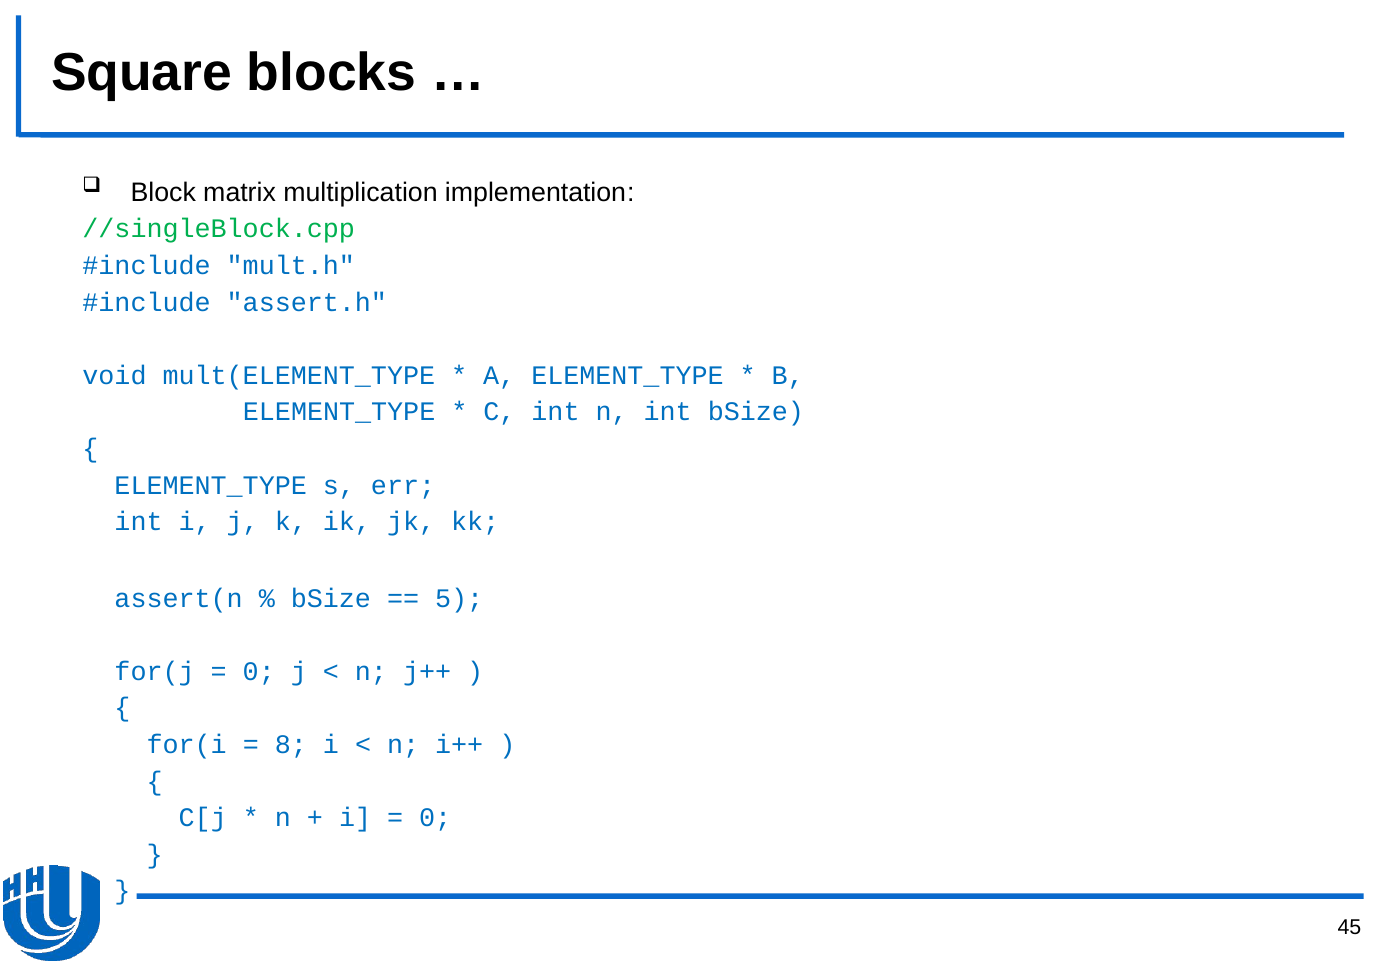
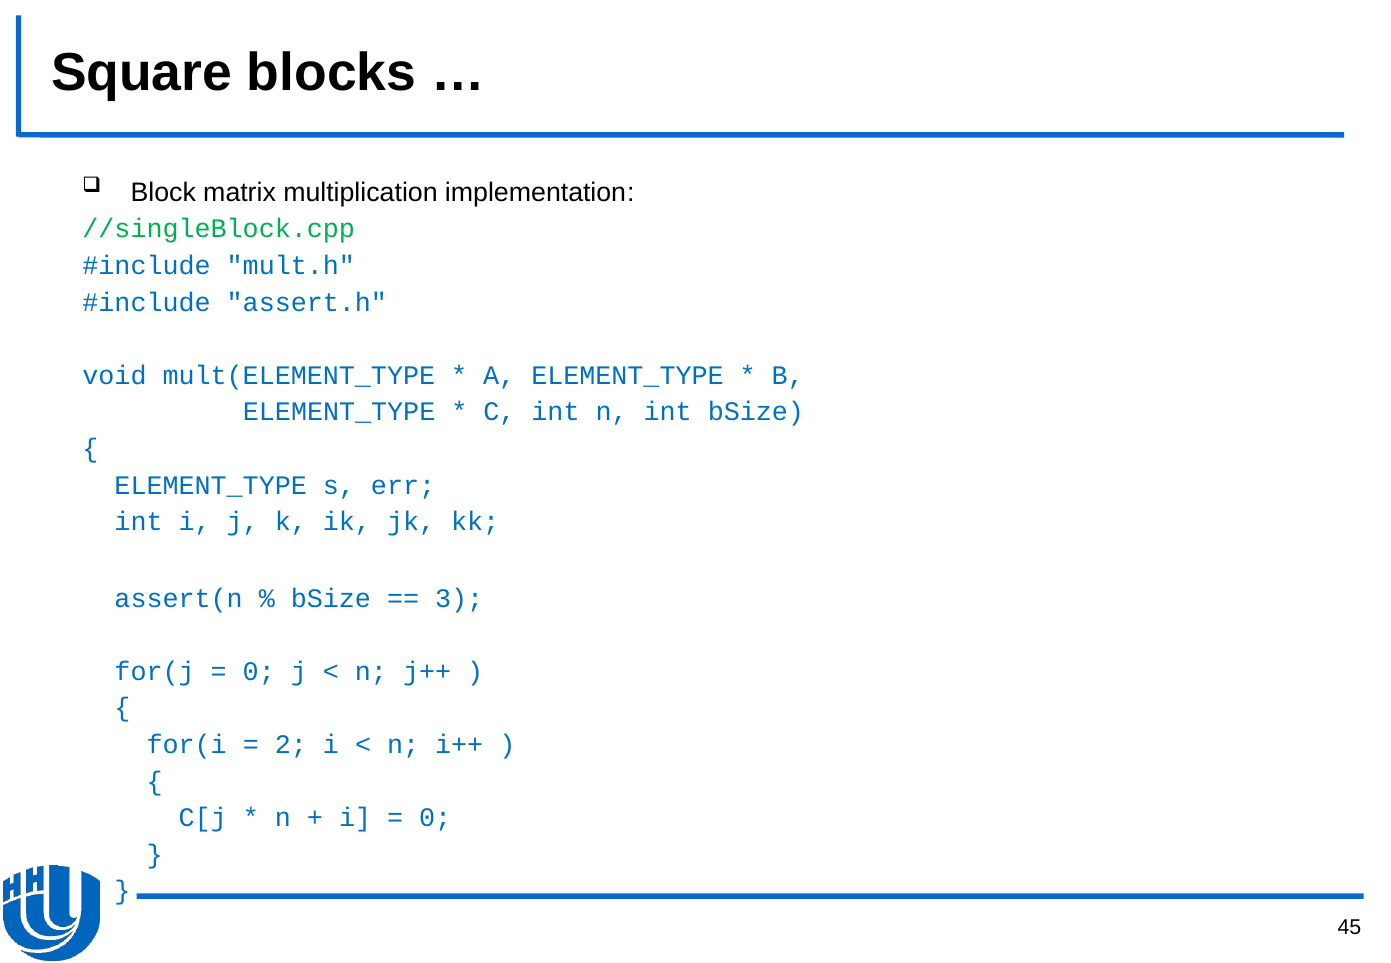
5: 5 -> 3 (459, 598)
8: 8 -> 2 (291, 745)
